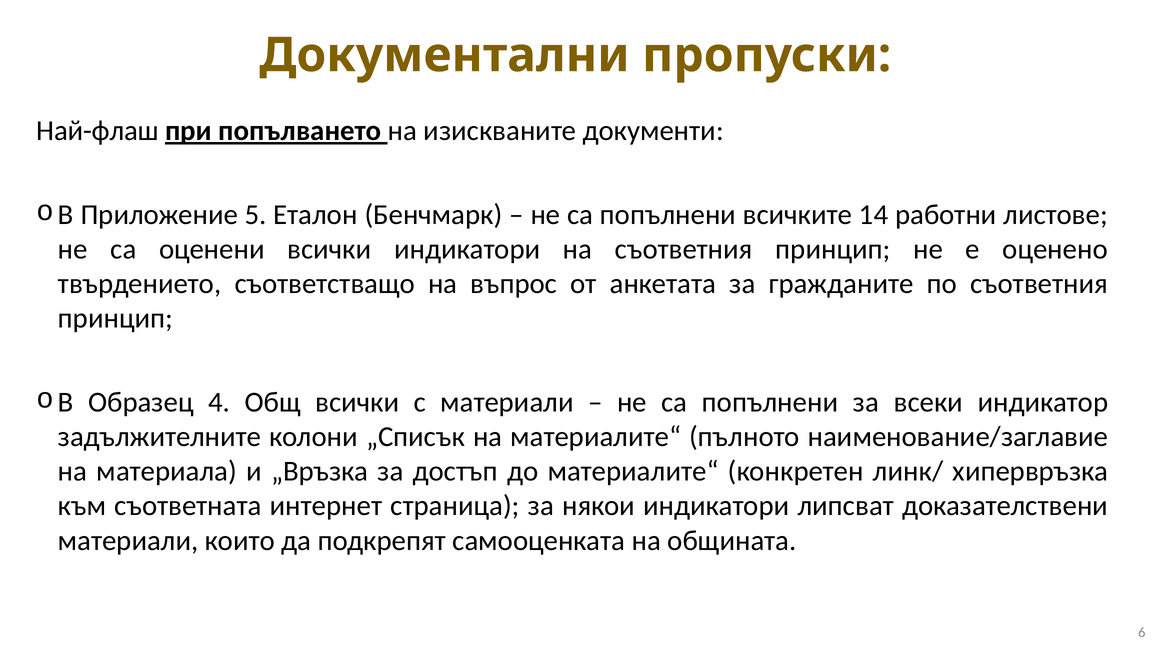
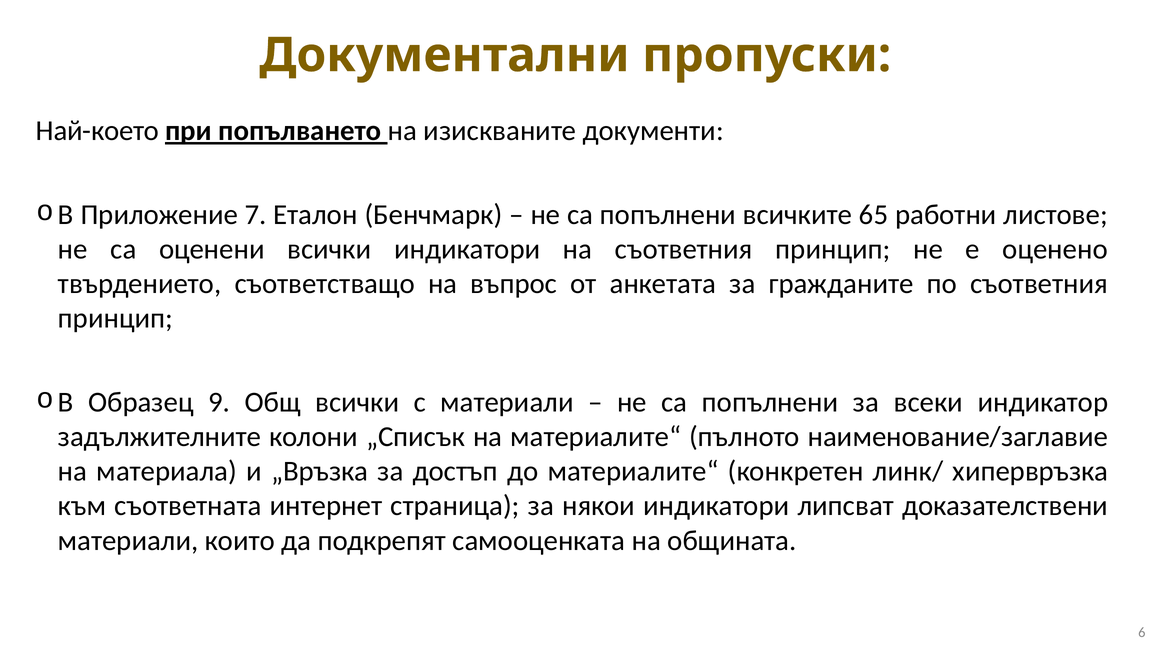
Най-флаш: Най-флаш -> Най-което (98, 131)
5: 5 -> 7 (256, 215)
14: 14 -> 65 (874, 215)
4: 4 -> 9 (219, 402)
